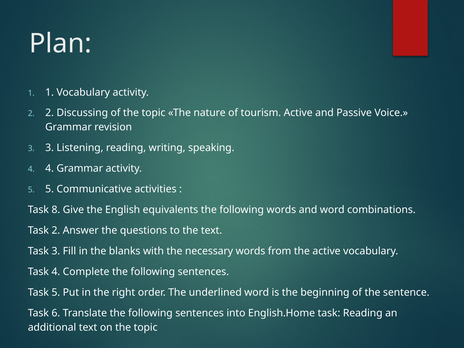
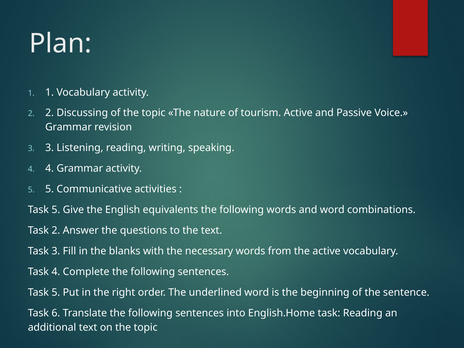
8: 8 -> 5 (56, 210)
